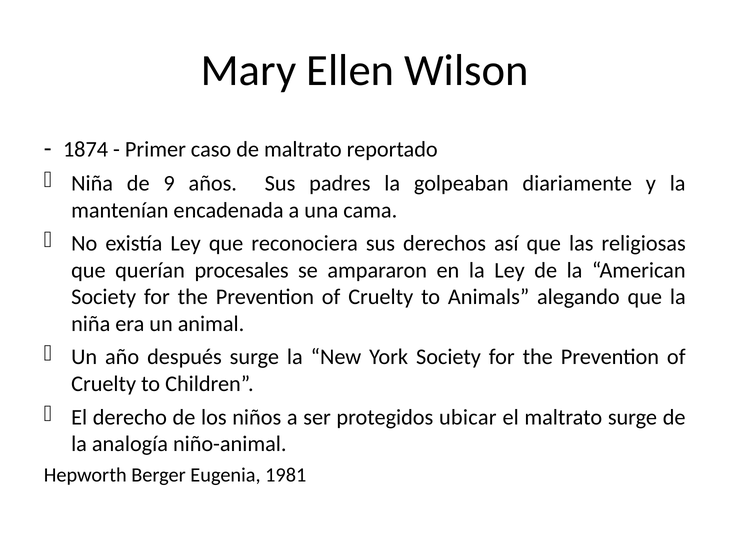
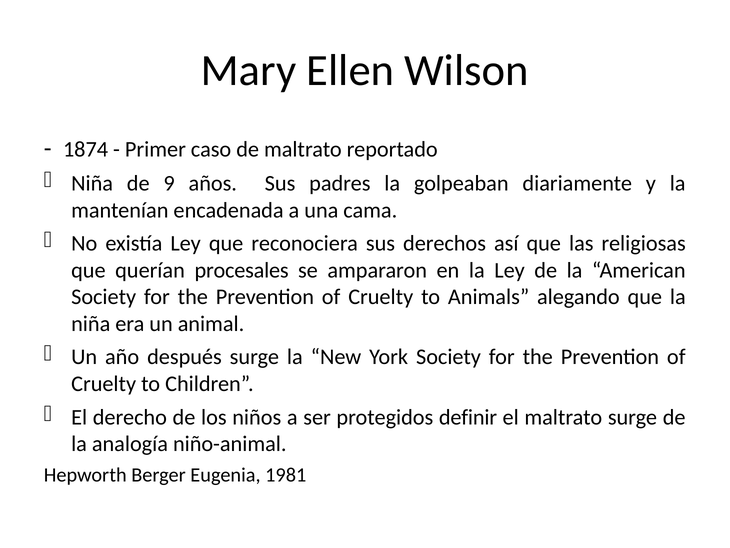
ubicar: ubicar -> definir (468, 417)
